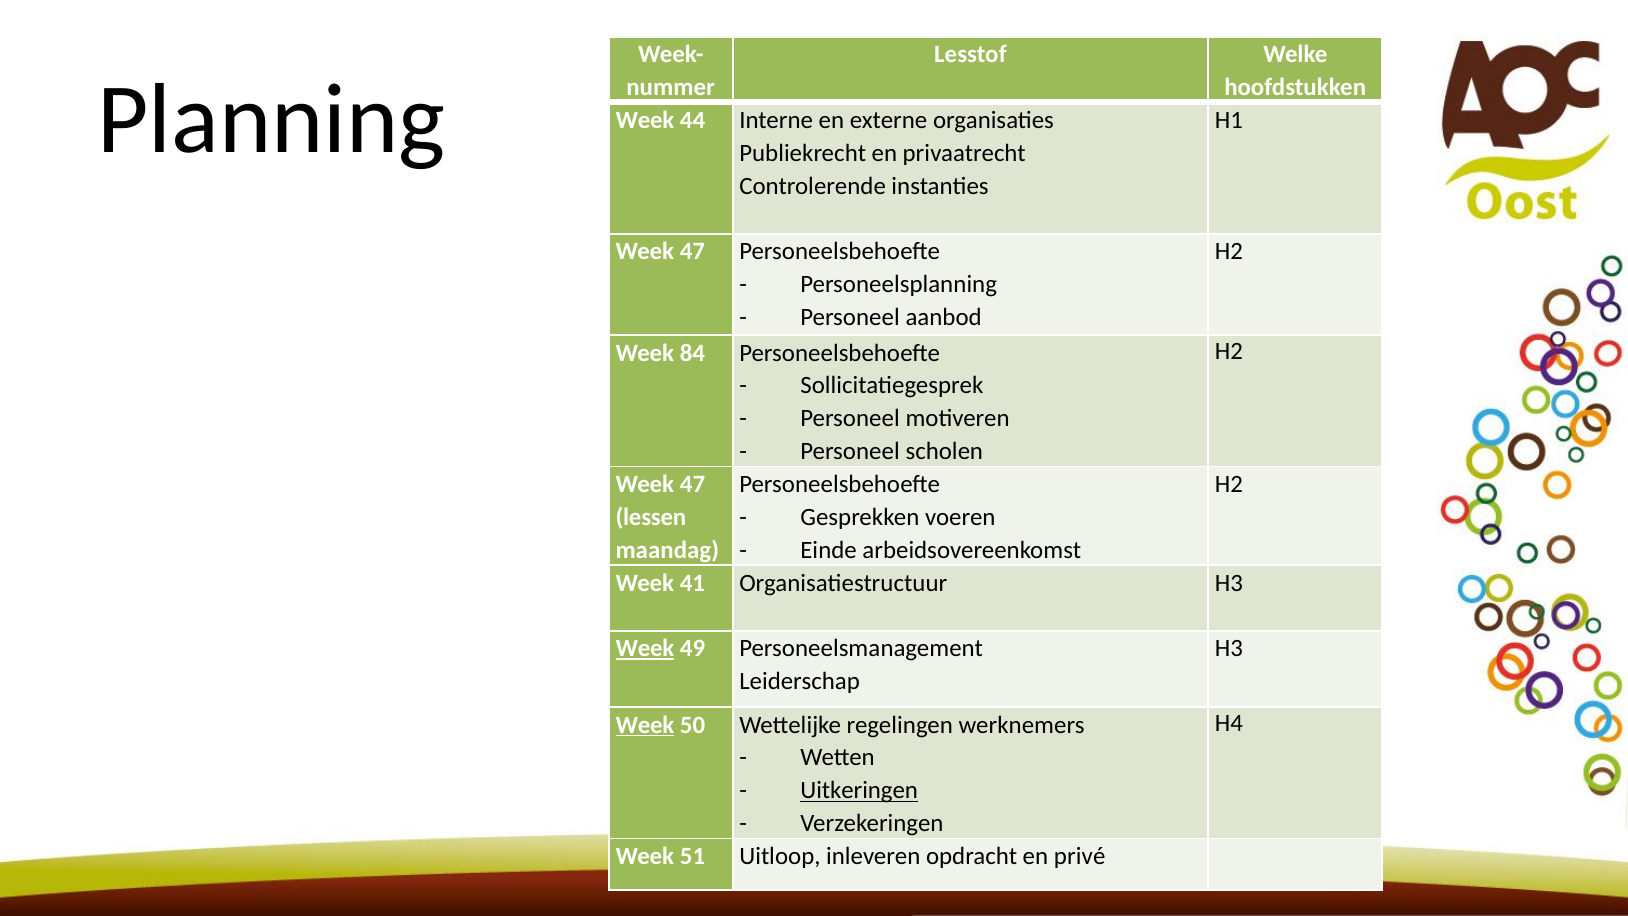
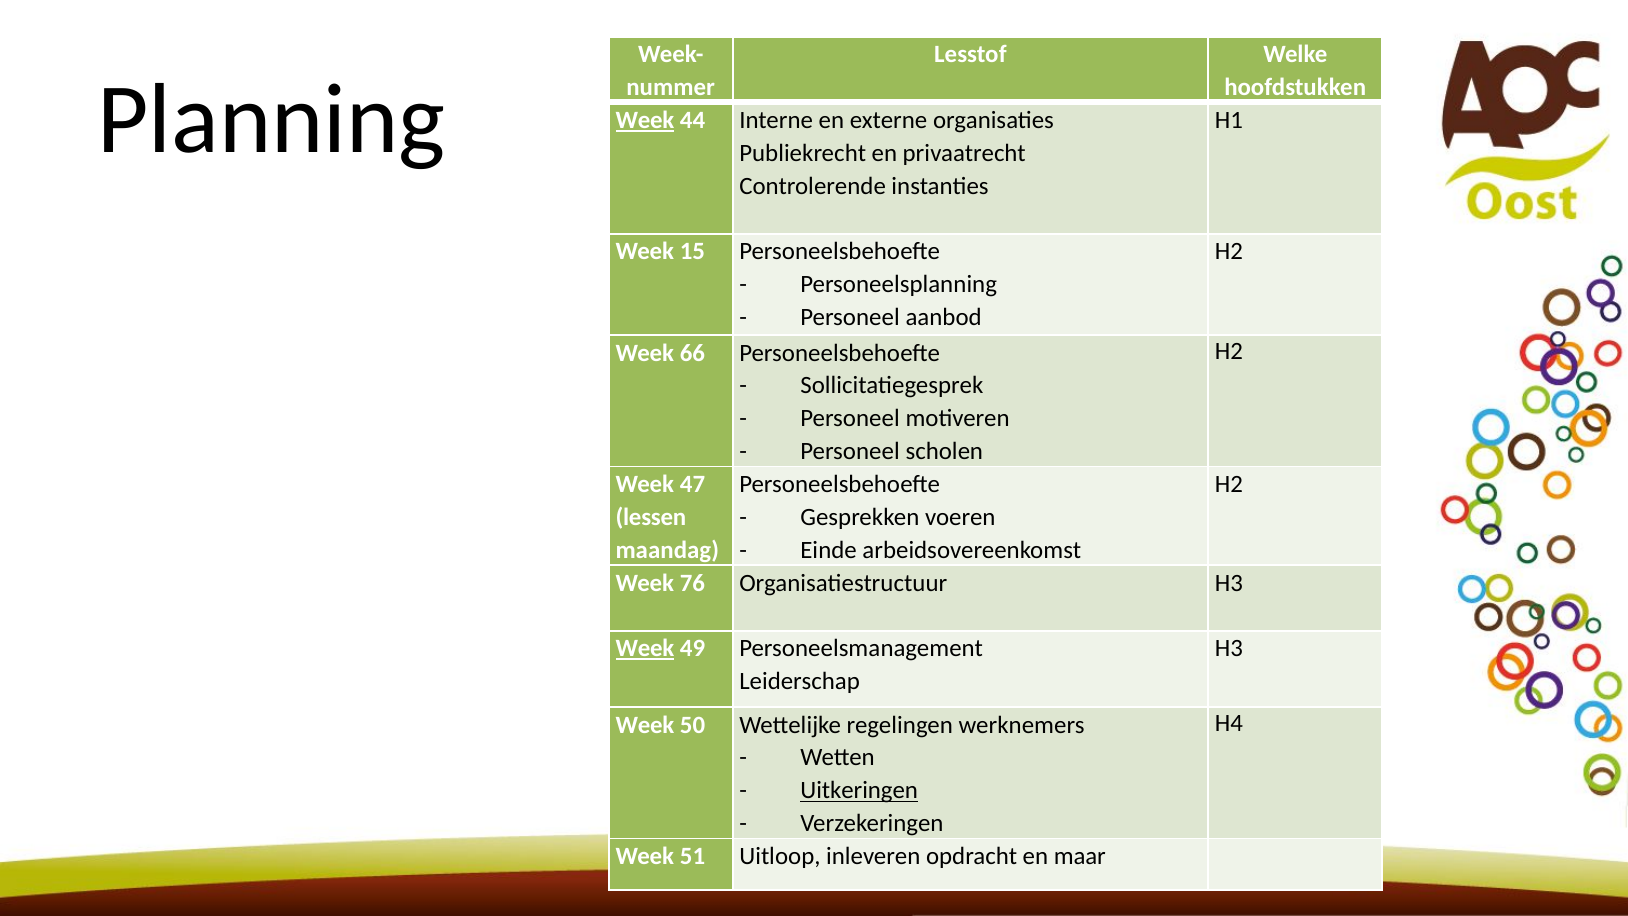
Week underline: none -> present (645, 120)
47: 47 -> 15 (692, 252)
84: 84 -> 66 (692, 353)
41: 41 -> 76 (692, 583)
Week underline: present -> none (645, 725)
privé: privé -> maar (1080, 856)
